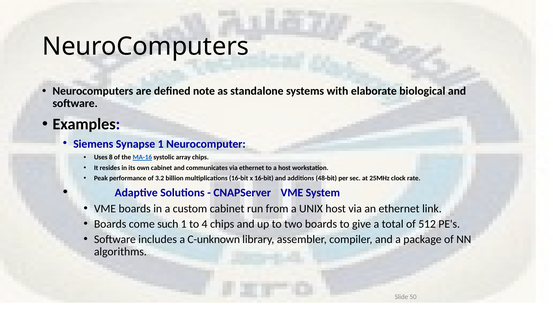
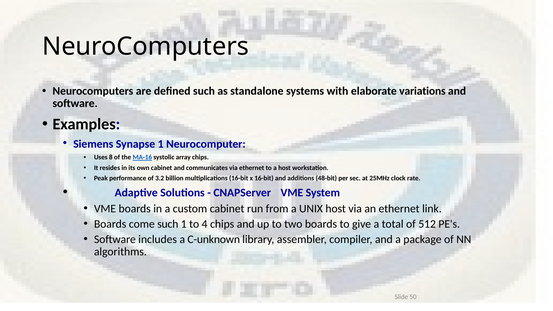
defined note: note -> such (204, 91)
biological: biological -> variations (422, 91)
